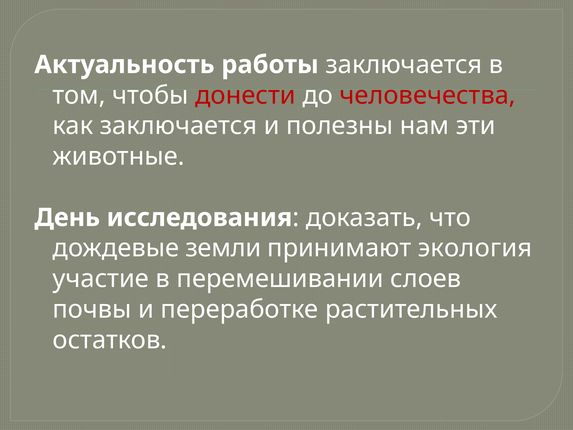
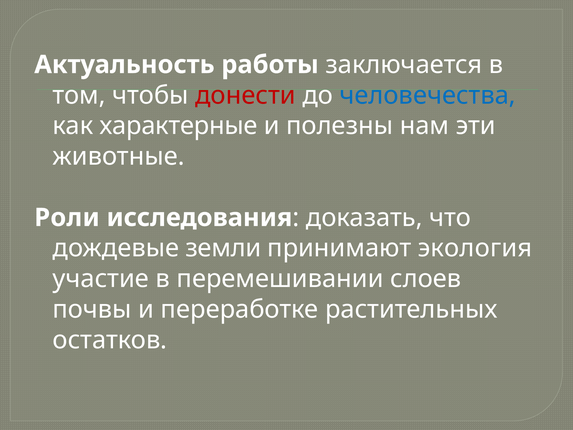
человечества colour: red -> blue (428, 95)
как заключается: заключается -> характерные (179, 126)
День: День -> Роли (67, 217)
